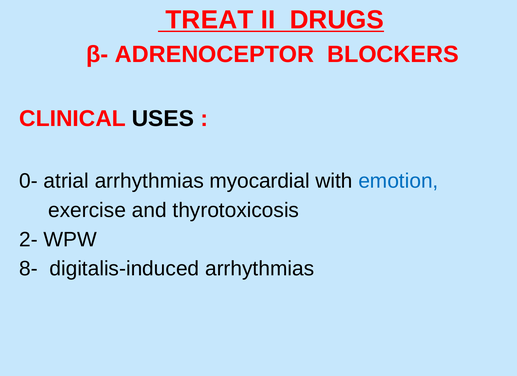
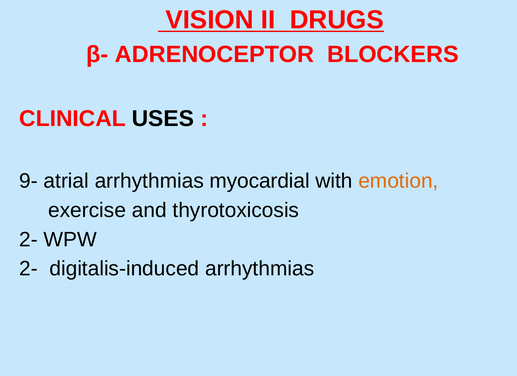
TREAT: TREAT -> VISION (210, 20)
0-: 0- -> 9- (29, 181)
emotion colour: blue -> orange (398, 181)
8-: 8- -> 2- (29, 269)
